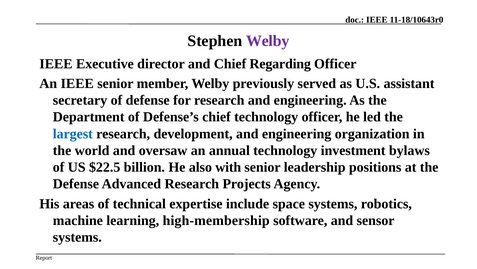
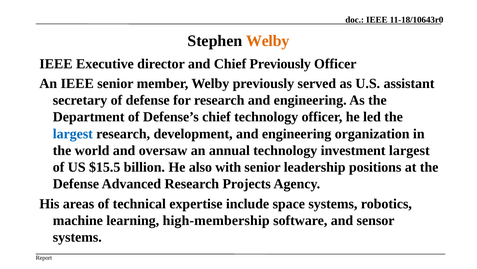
Welby colour: purple -> orange (268, 41)
Chief Regarding: Regarding -> Previously (280, 64)
investment bylaws: bylaws -> largest (409, 150)
$22.5: $22.5 -> $15.5 (105, 167)
